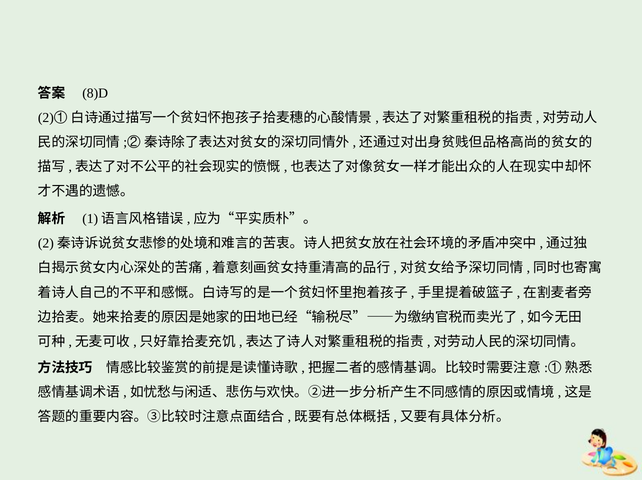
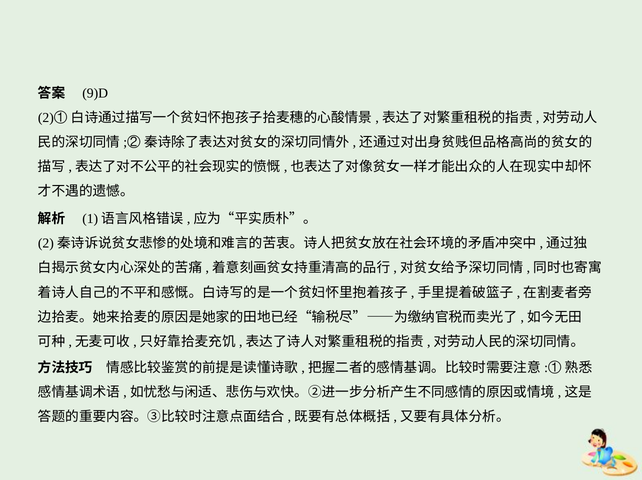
8)D: 8)D -> 9)D (95, 93)
